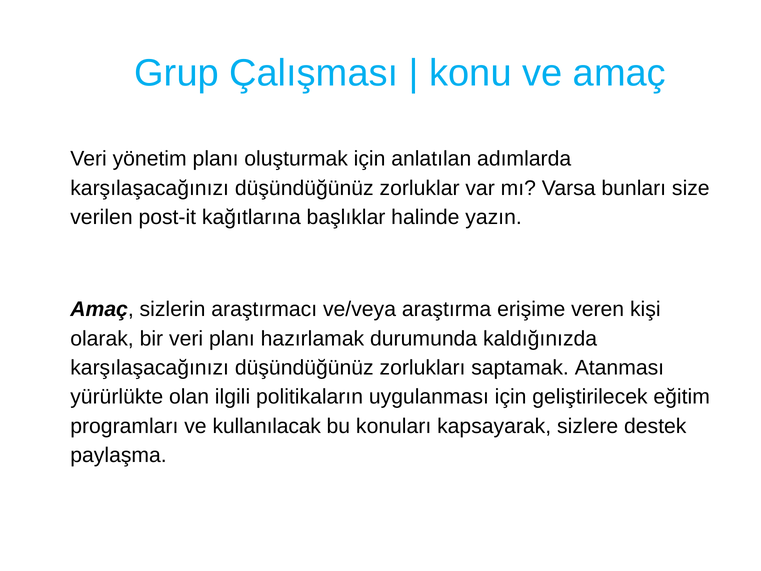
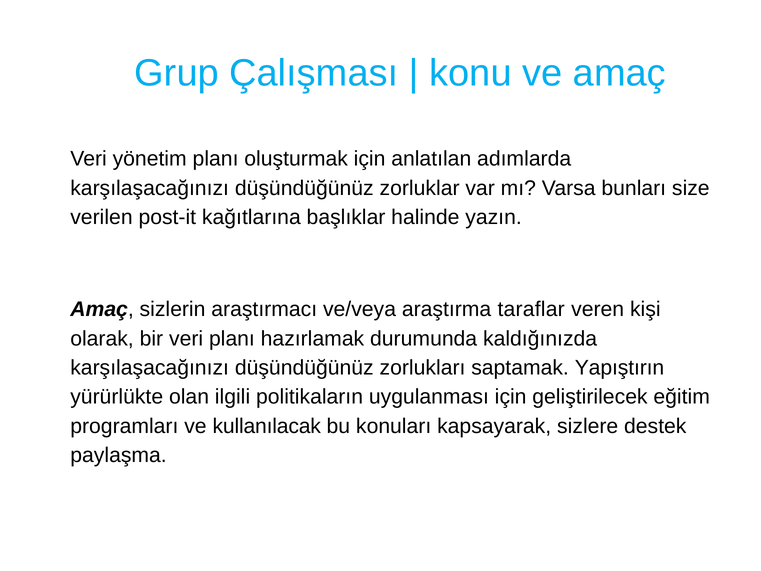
erişime: erişime -> taraflar (531, 309)
Atanması: Atanması -> Yapıştırın (619, 368)
